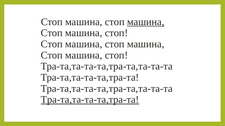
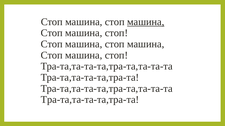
Тра-та,та-та-та,тра-та underline: present -> none (90, 100)
